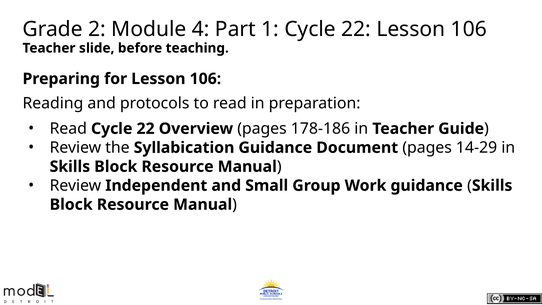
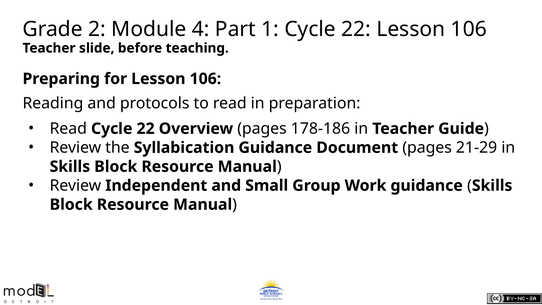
14-29: 14-29 -> 21-29 (477, 148)
